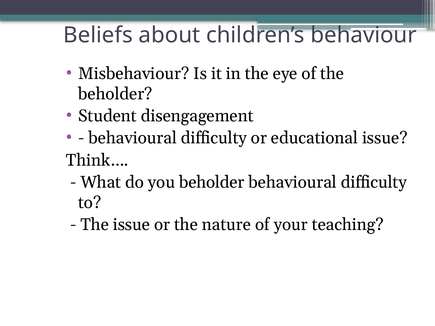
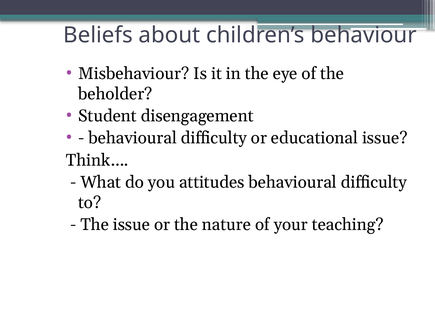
you beholder: beholder -> attitudes (212, 182)
